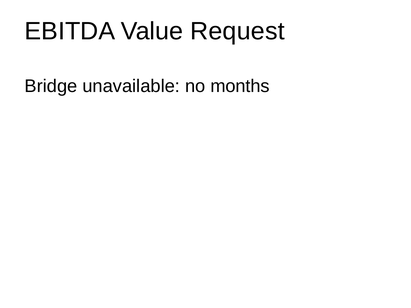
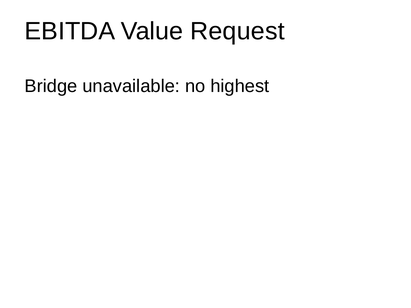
months: months -> highest (240, 86)
